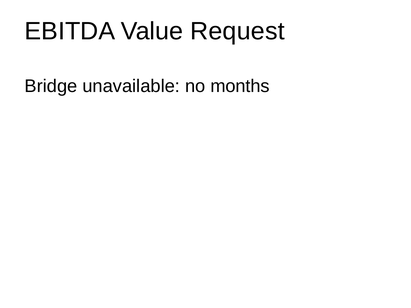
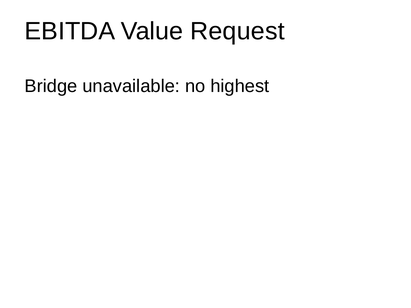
months: months -> highest (240, 86)
